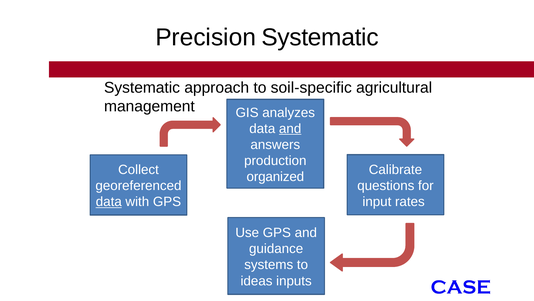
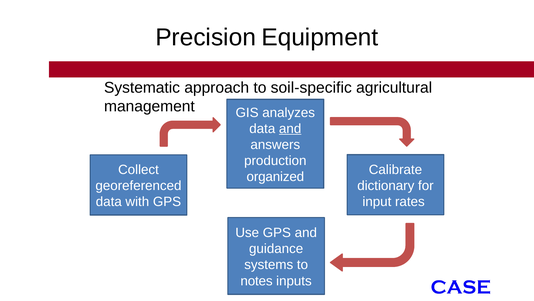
Precision Systematic: Systematic -> Equipment (320, 37)
questions: questions -> dictionary (386, 185)
data underline: present -> none (109, 201)
ideas: ideas -> notes (257, 280)
